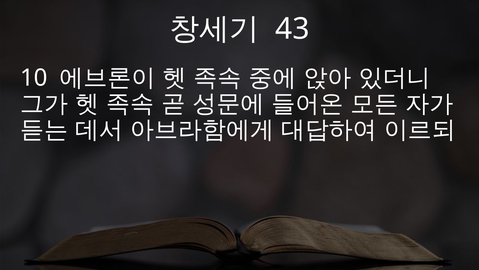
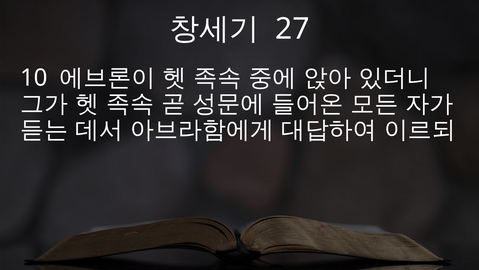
43: 43 -> 27 (292, 29)
